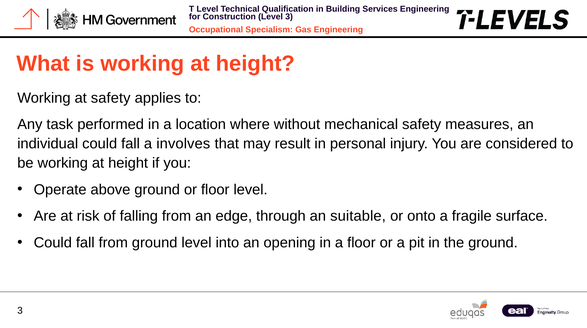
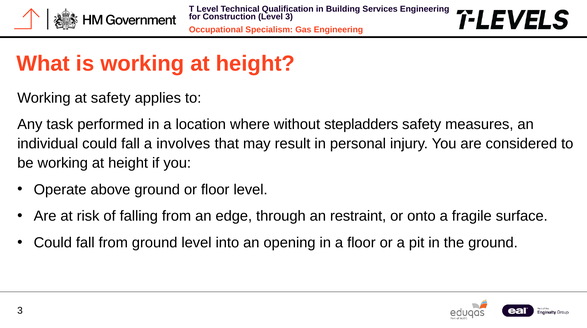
mechanical: mechanical -> stepladders (361, 124)
suitable: suitable -> restraint (358, 216)
